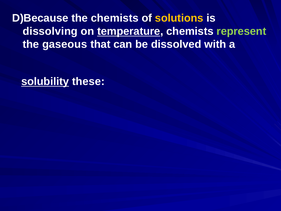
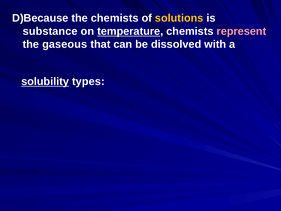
dissolving: dissolving -> substance (50, 31)
represent colour: light green -> pink (241, 31)
these: these -> types (88, 81)
